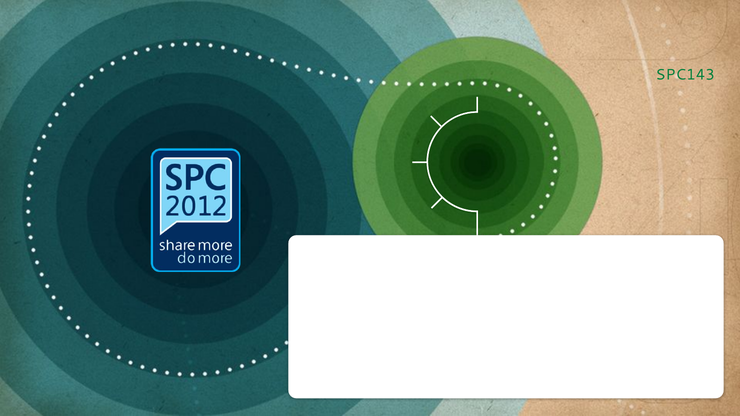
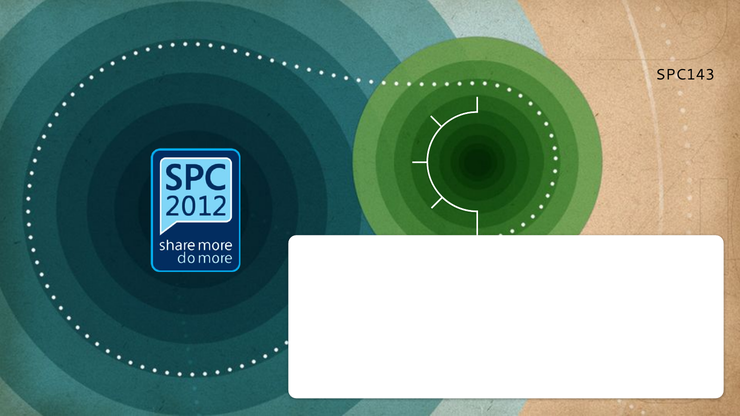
SPC143 colour: green -> black (685, 75)
